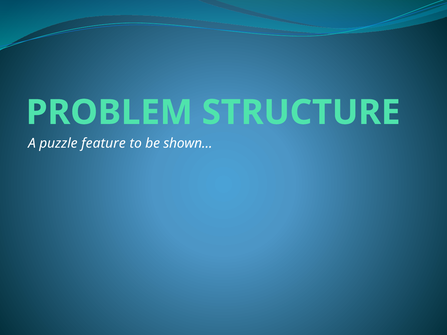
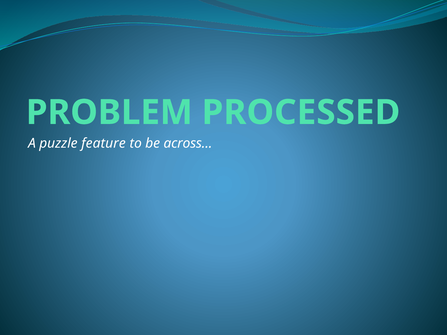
STRUCTURE: STRUCTURE -> PROCESSED (301, 113)
shown…: shown… -> across… (188, 144)
